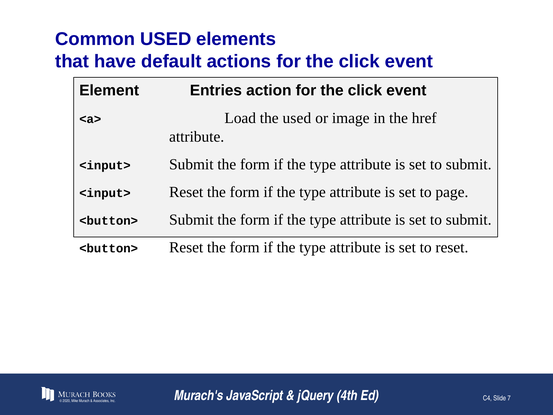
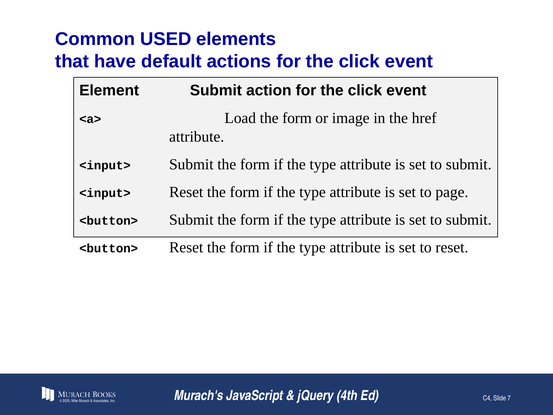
Element Entries: Entries -> Submit (216, 90)
Load the used: used -> form (297, 118)
